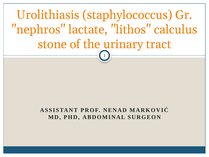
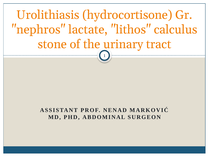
staphylococcus: staphylococcus -> hydrocortisone (127, 15)
